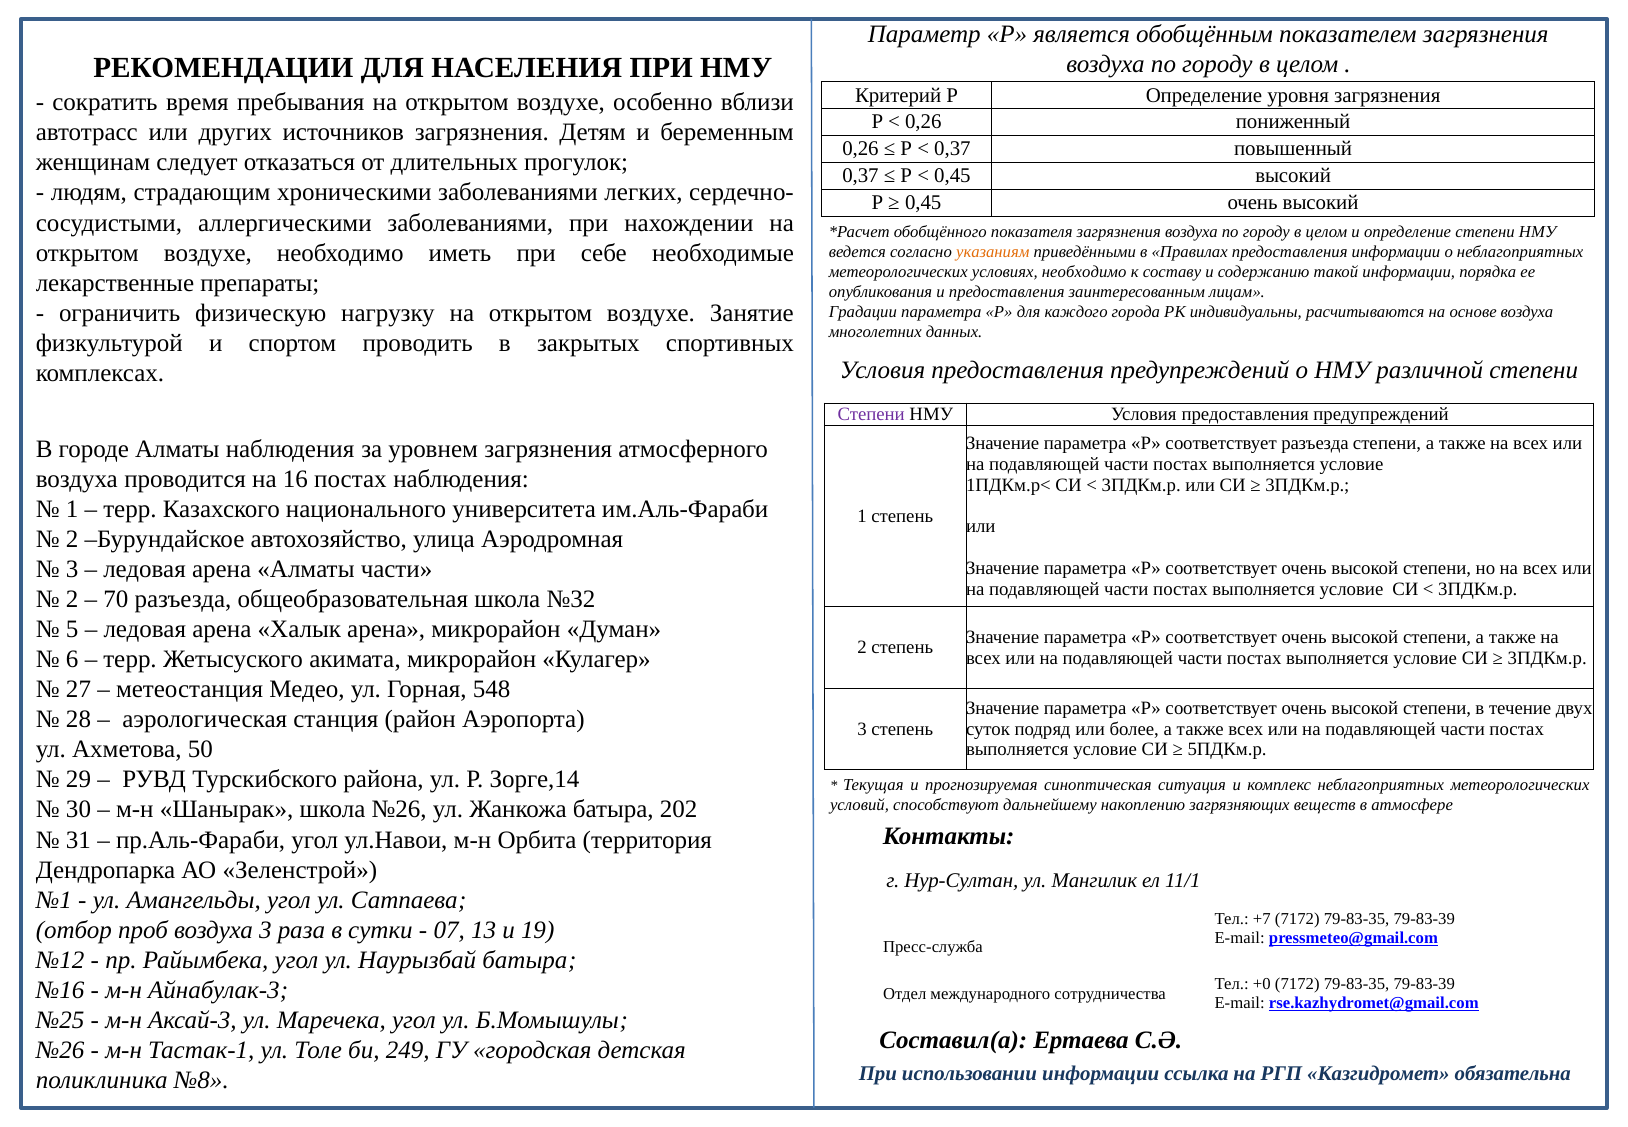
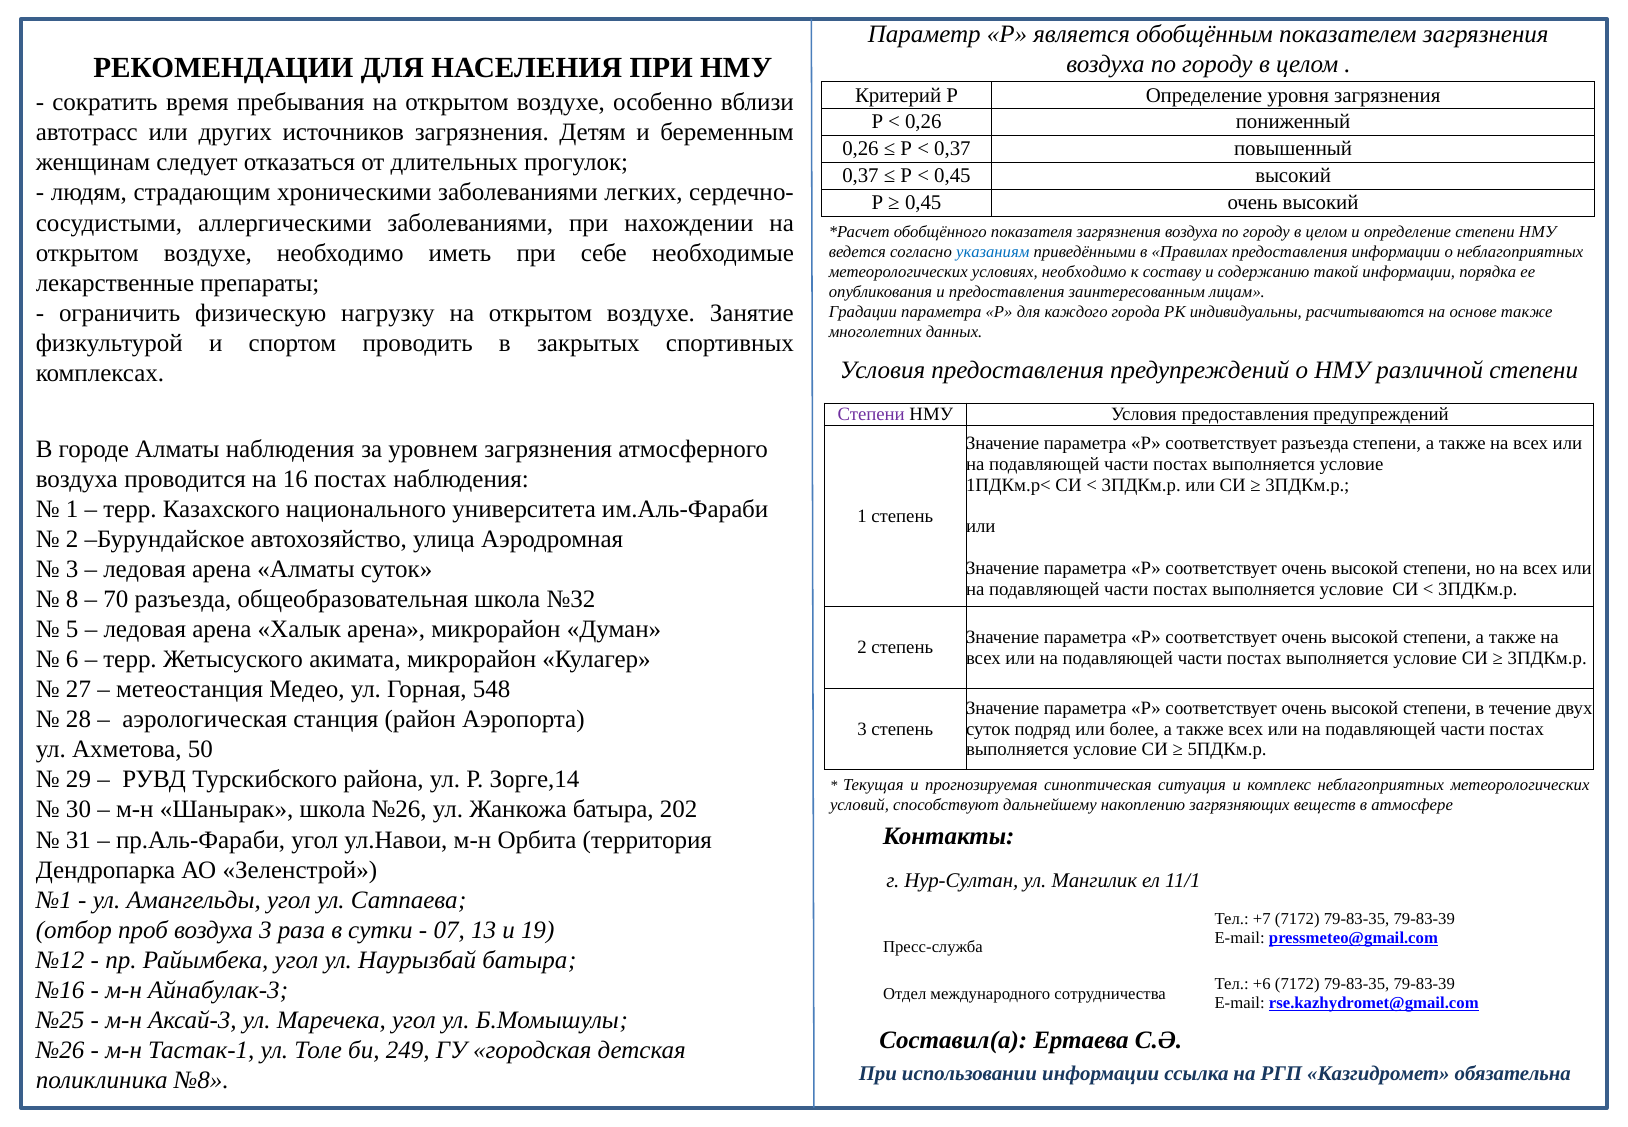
указаниям colour: orange -> blue (993, 252)
основе воздуха: воздуха -> также (1527, 312)
Алматы части: части -> суток (397, 569)
2: 2 -> 8 (72, 599)
+0: +0 -> +6 (1262, 984)
